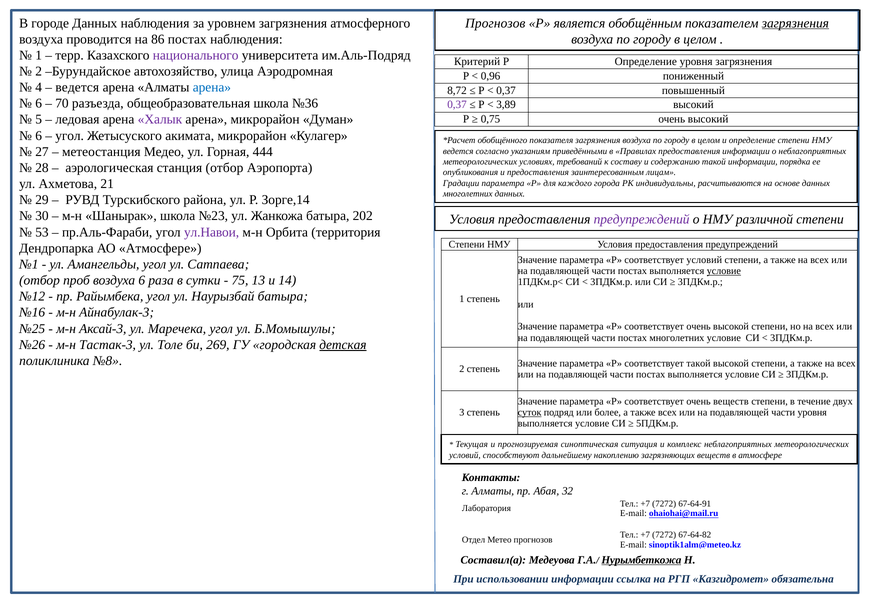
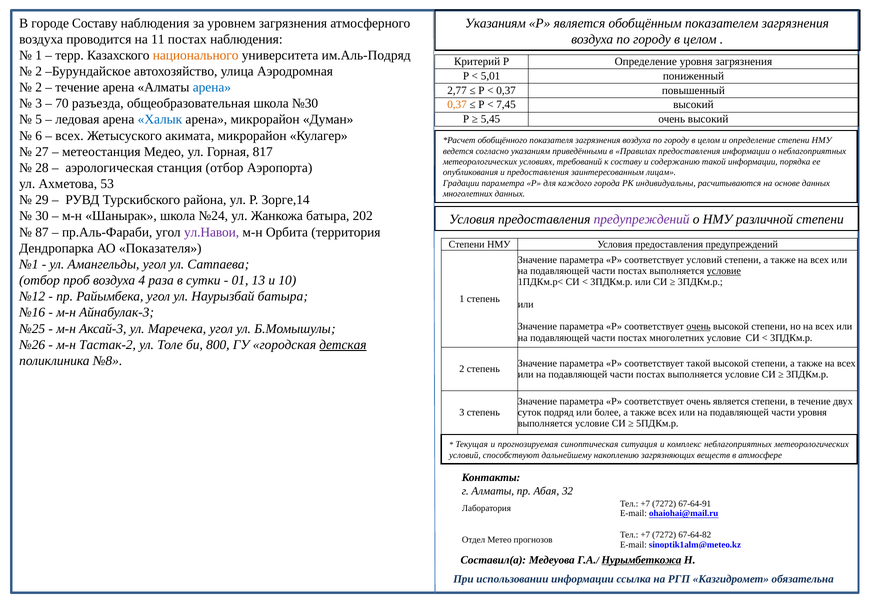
городе Данных: Данных -> Составу (95, 23)
Прогнозов: Прогнозов -> Указаниям (495, 23)
загрязнения underline: present -> none (795, 23)
86: 86 -> 11 (158, 39)
национального colour: purple -> orange (196, 55)
0,96: 0,96 -> 5,01 (491, 76)
4: 4 -> 2 (39, 87)
ведется: ведется -> течение (77, 87)
8,72: 8,72 -> 2,77 (457, 90)
6: 6 -> 3 (39, 103)
№36: №36 -> №30 (305, 103)
0,37 colour: purple -> orange (457, 105)
3,89: 3,89 -> 7,45 (506, 105)
Халык colour: purple -> blue (160, 119)
0,75: 0,75 -> 5,45 (490, 119)
угол: угол -> всех (70, 135)
444: 444 -> 817 (263, 152)
21: 21 -> 53 (107, 184)
№23: №23 -> №24 (213, 216)
53: 53 -> 87 (42, 232)
АО Атмосфере: Атмосфере -> Показателя (160, 248)
воздуха 6: 6 -> 4 (142, 280)
75: 75 -> 01 (240, 280)
14: 14 -> 10 (287, 280)
очень underline: none -> present (699, 326)
Тастак-3: Тастак-3 -> Тастак-2 (108, 344)
269: 269 -> 800 (218, 344)
очень веществ: веществ -> является (731, 401)
суток underline: present -> none (530, 412)
